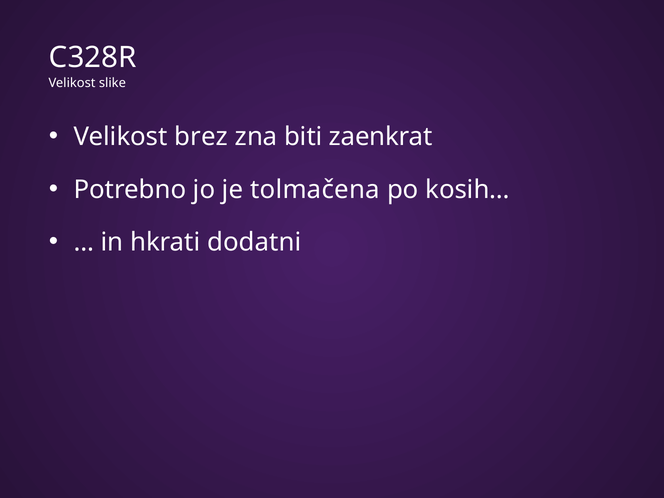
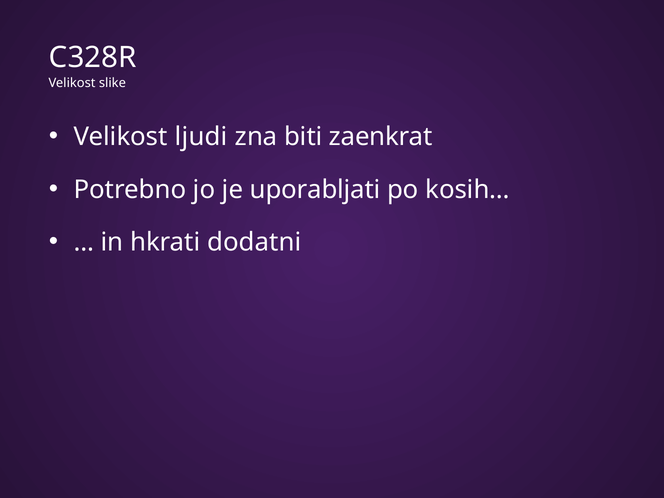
brez: brez -> ljudi (201, 137)
tolmačena: tolmačena -> uporabljati (315, 190)
